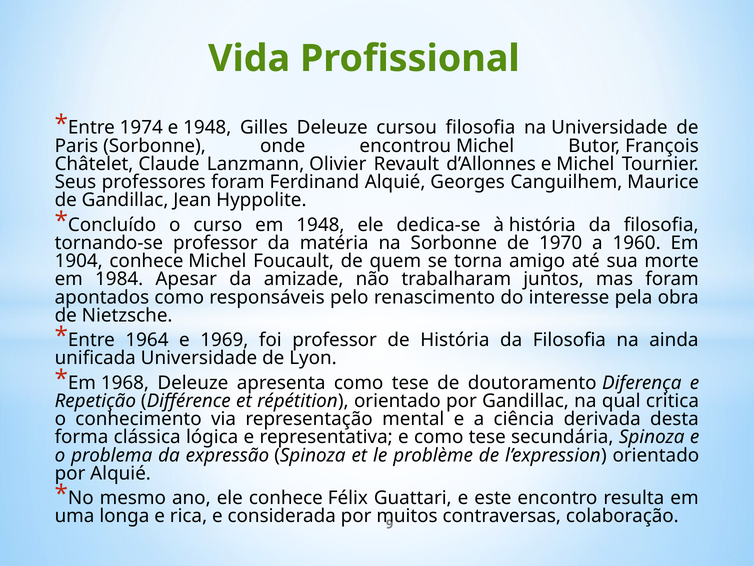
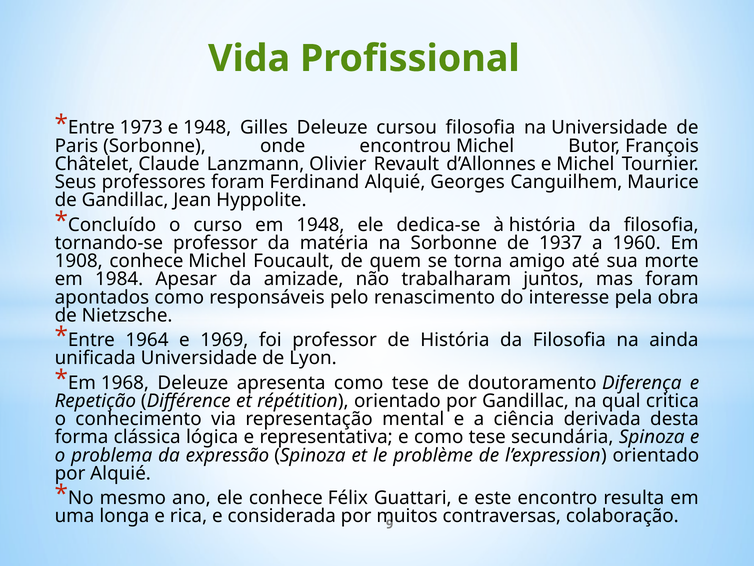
1974: 1974 -> 1973 (141, 128)
1970: 1970 -> 1937 (561, 243)
1904: 1904 -> 1908 (79, 261)
